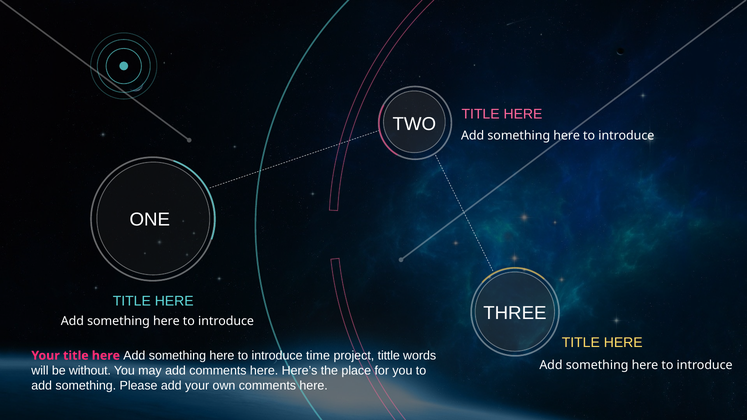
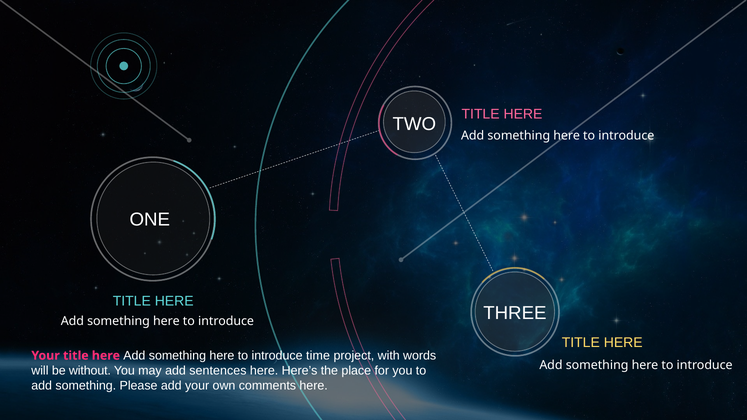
tittle: tittle -> with (389, 356)
add comments: comments -> sentences (218, 371)
